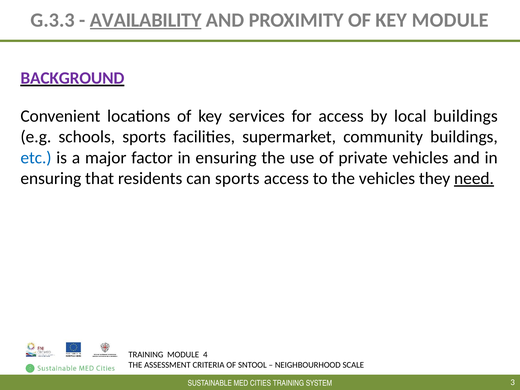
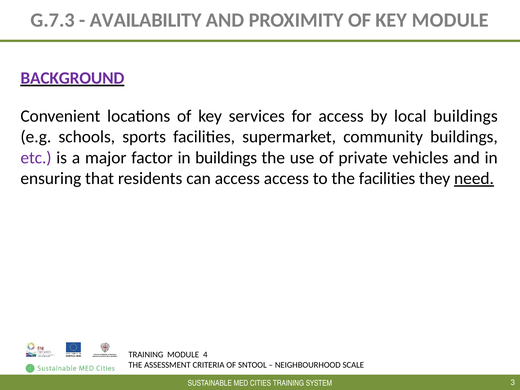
G.3.3: G.3.3 -> G.7.3 (53, 20)
AVAILABILITY underline: present -> none (146, 20)
etc colour: blue -> purple (36, 158)
factor in ensuring: ensuring -> buildings (226, 158)
can sports: sports -> access (237, 179)
the vehicles: vehicles -> facilities (387, 179)
